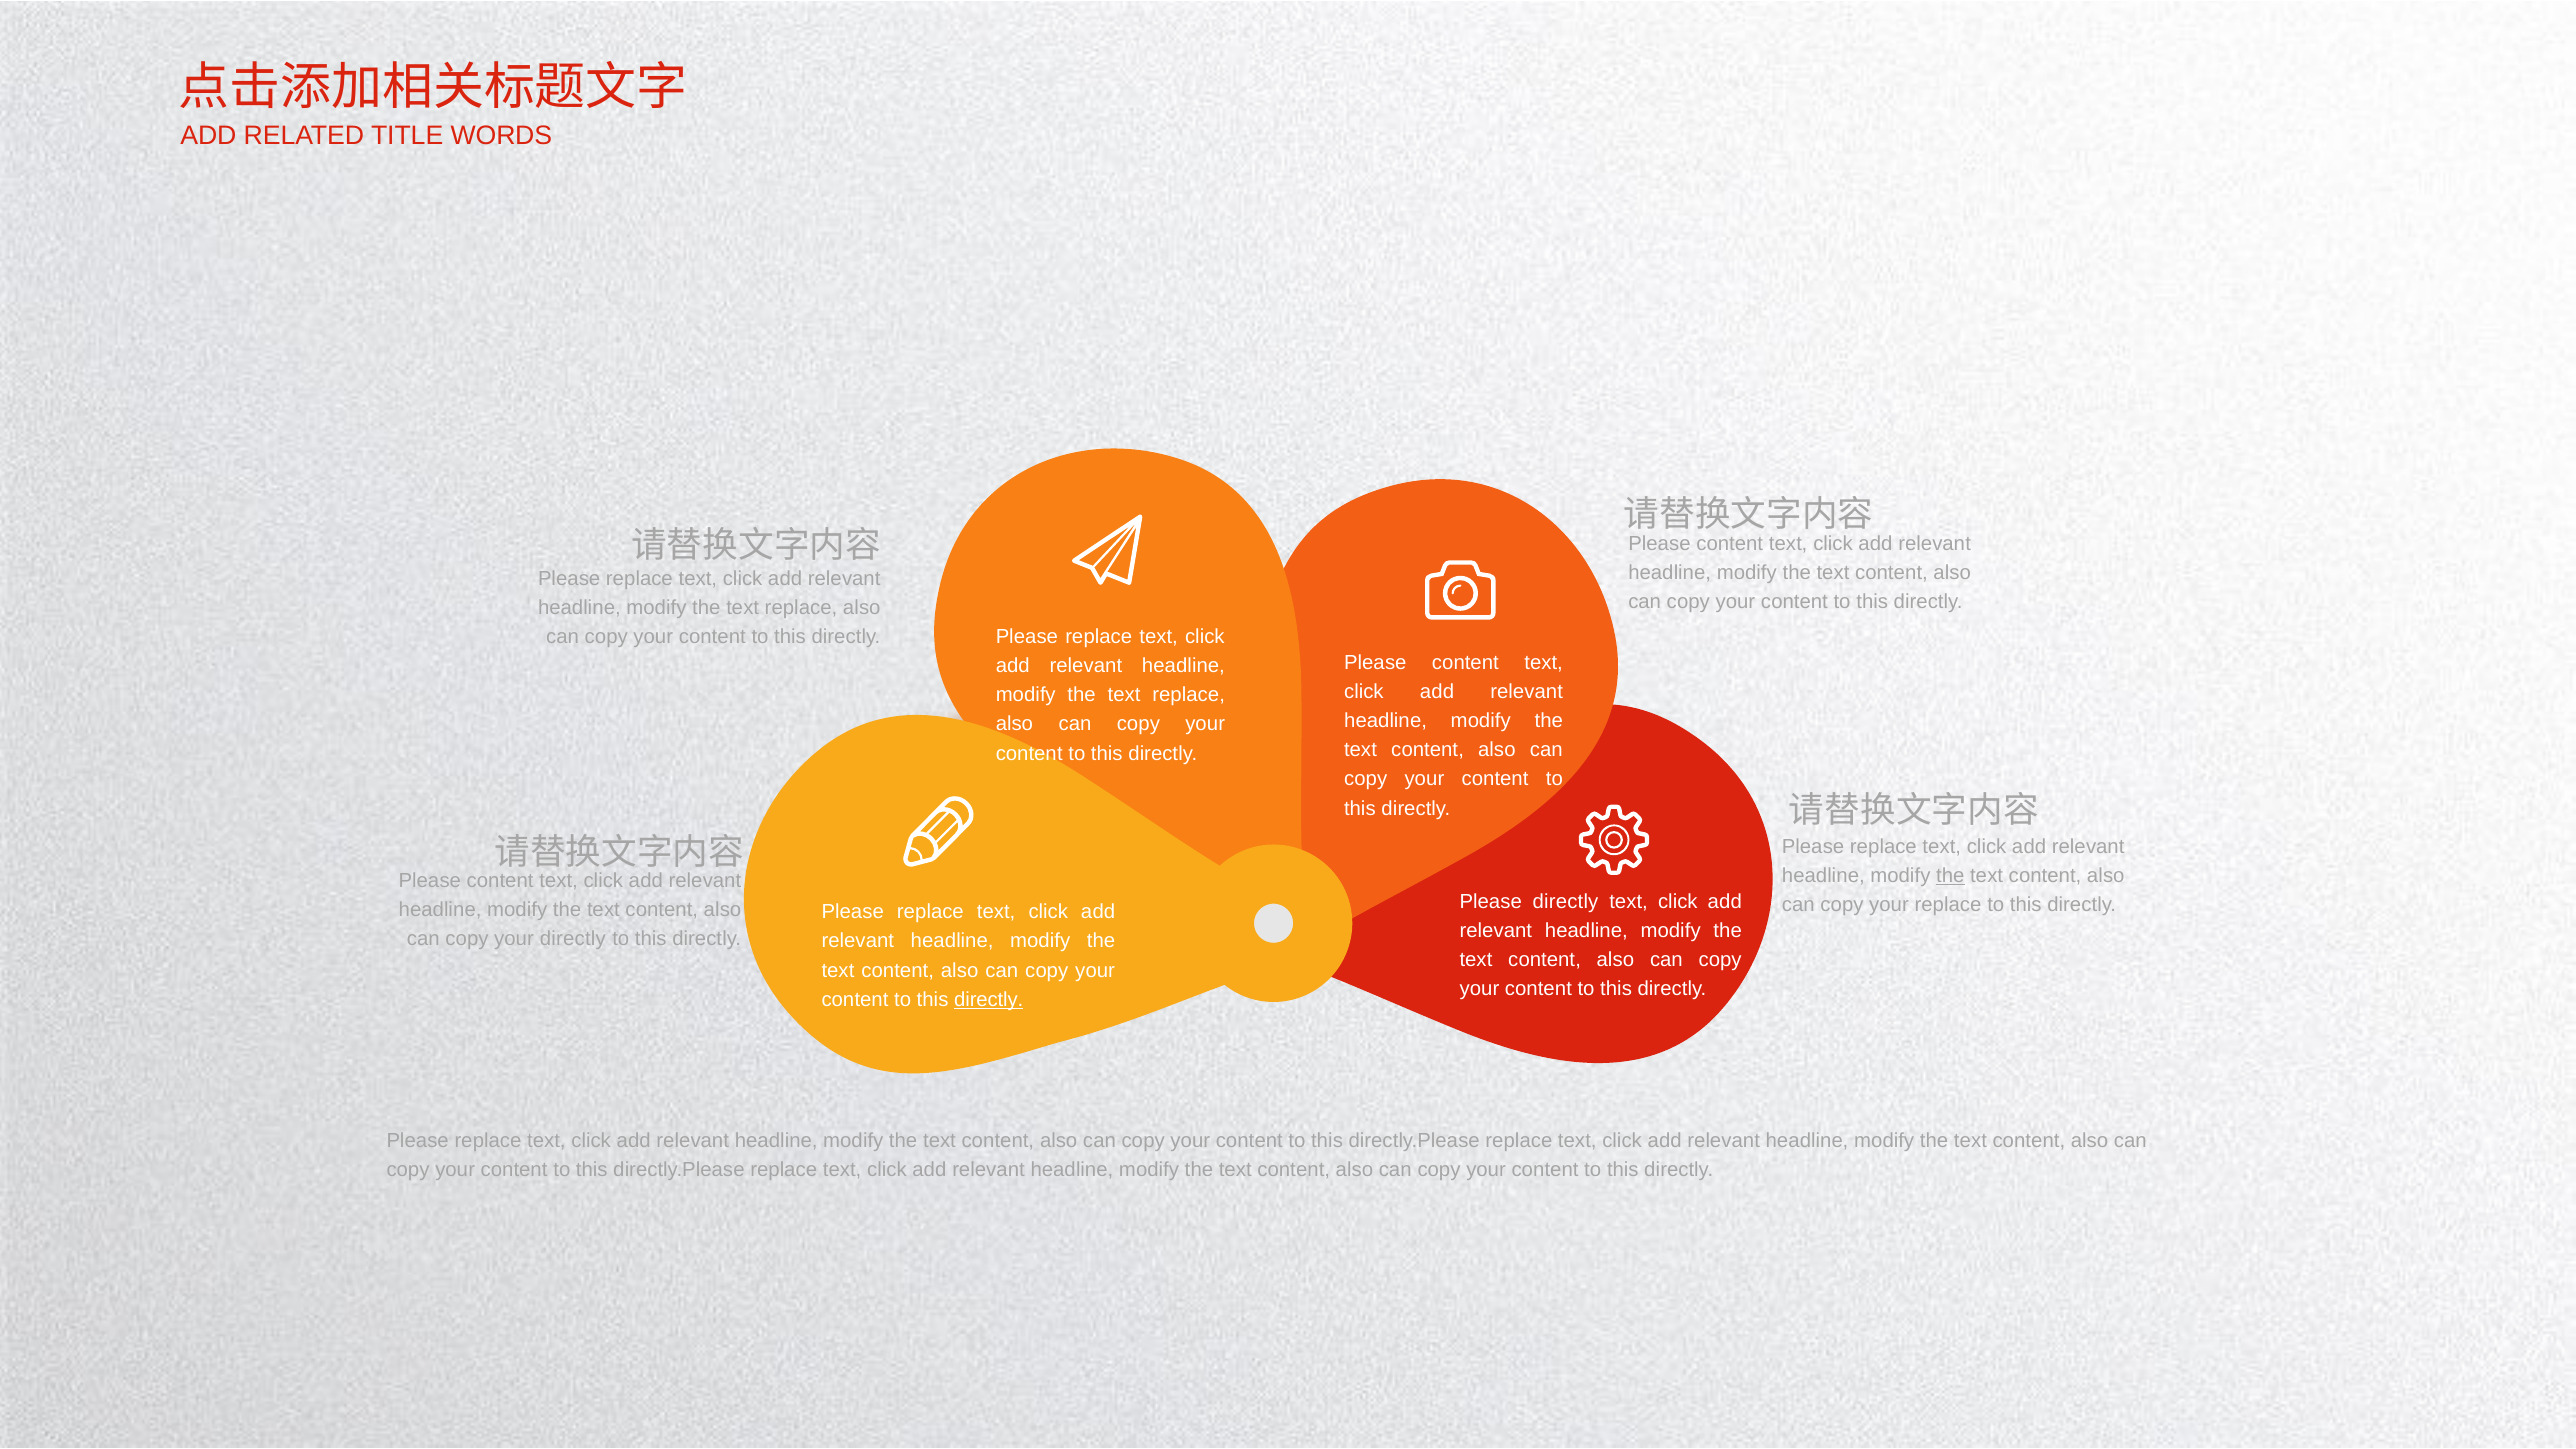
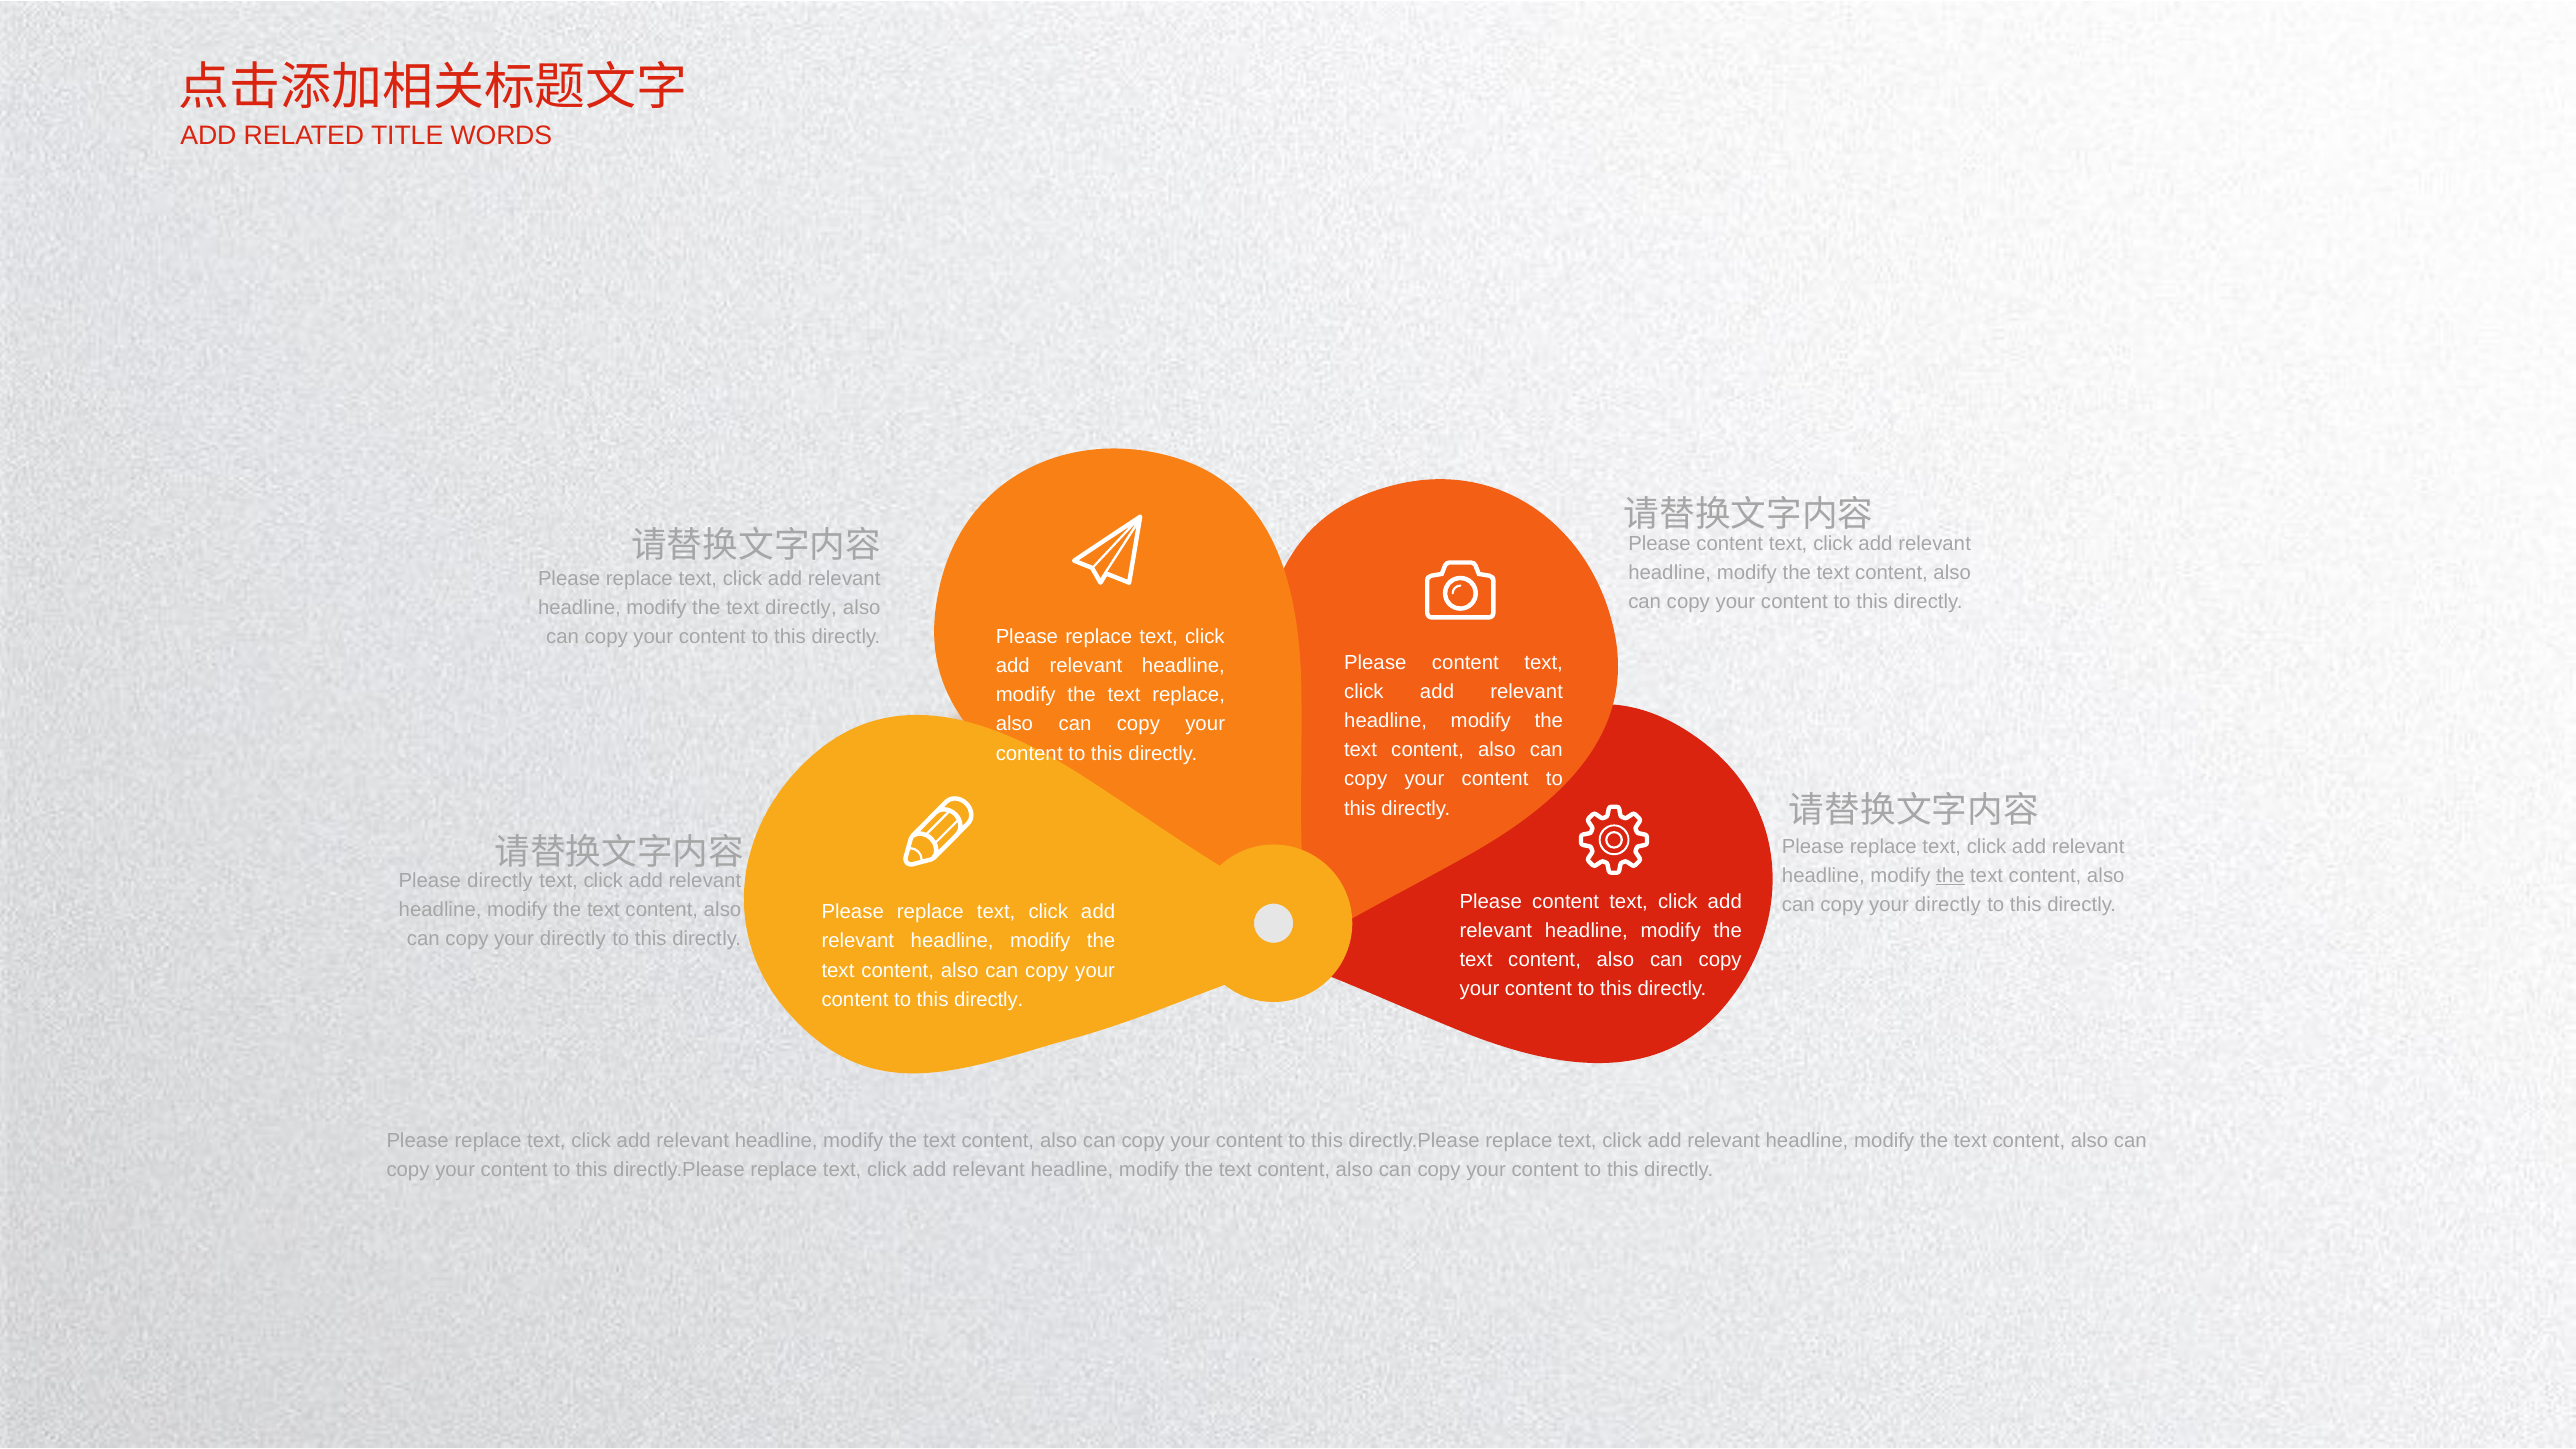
replace: replace -> directly (801, 608)
content: content -> directly (500, 881)
directly: directly -> content (1566, 901)
replace: replace -> directly (1948, 905)
directly underline: present -> none (989, 1000)
